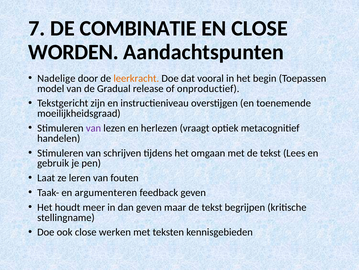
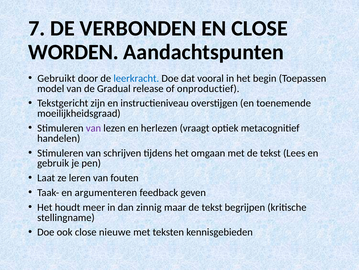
COMBINATIE: COMBINATIE -> VERBONDEN (138, 28)
Nadelige: Nadelige -> Gebruikt (56, 78)
leerkracht colour: orange -> blue (136, 78)
dan geven: geven -> zinnig (149, 207)
werken: werken -> nieuwe (115, 232)
